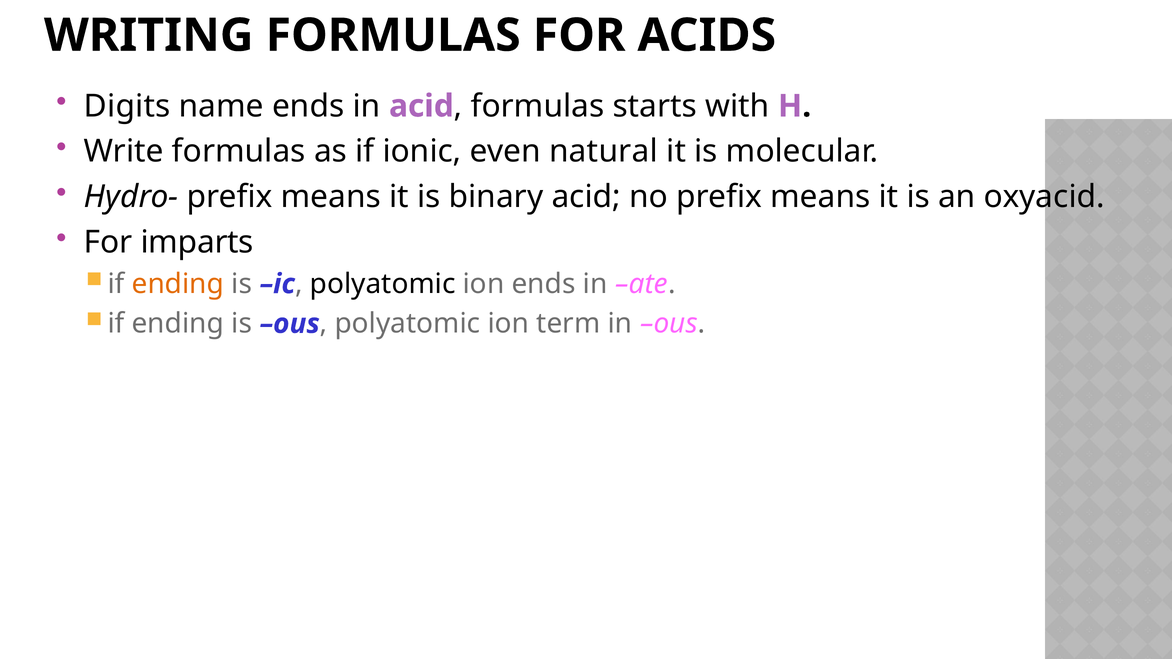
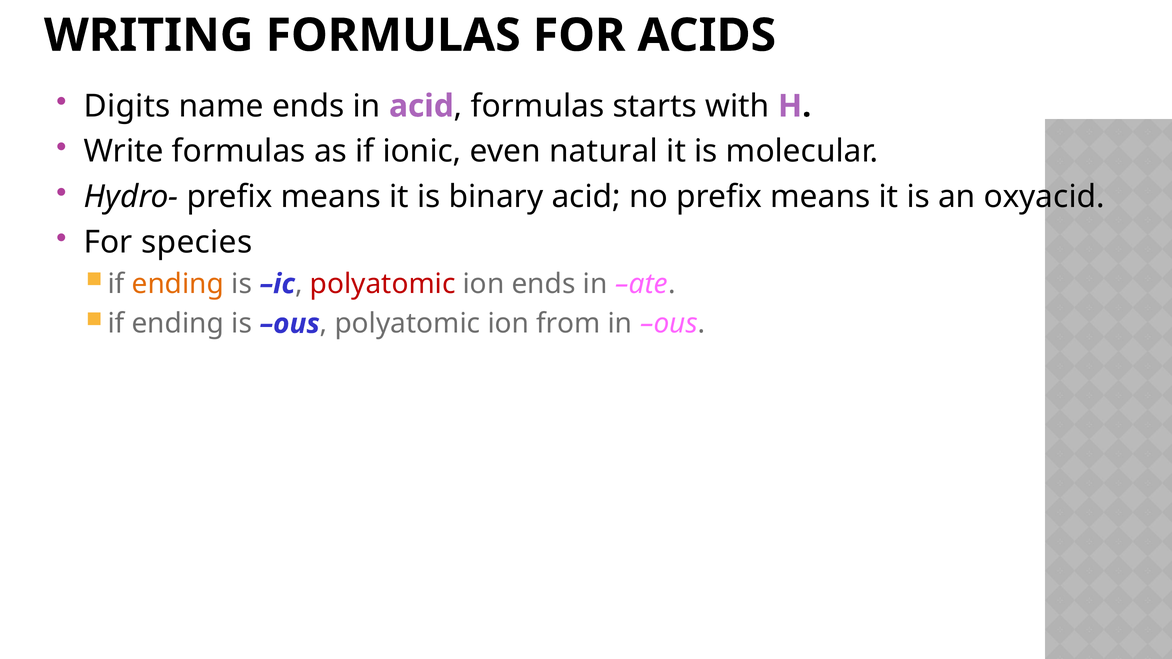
imparts: imparts -> species (197, 242)
polyatomic colour: black -> red (383, 284)
term: term -> from (568, 324)
